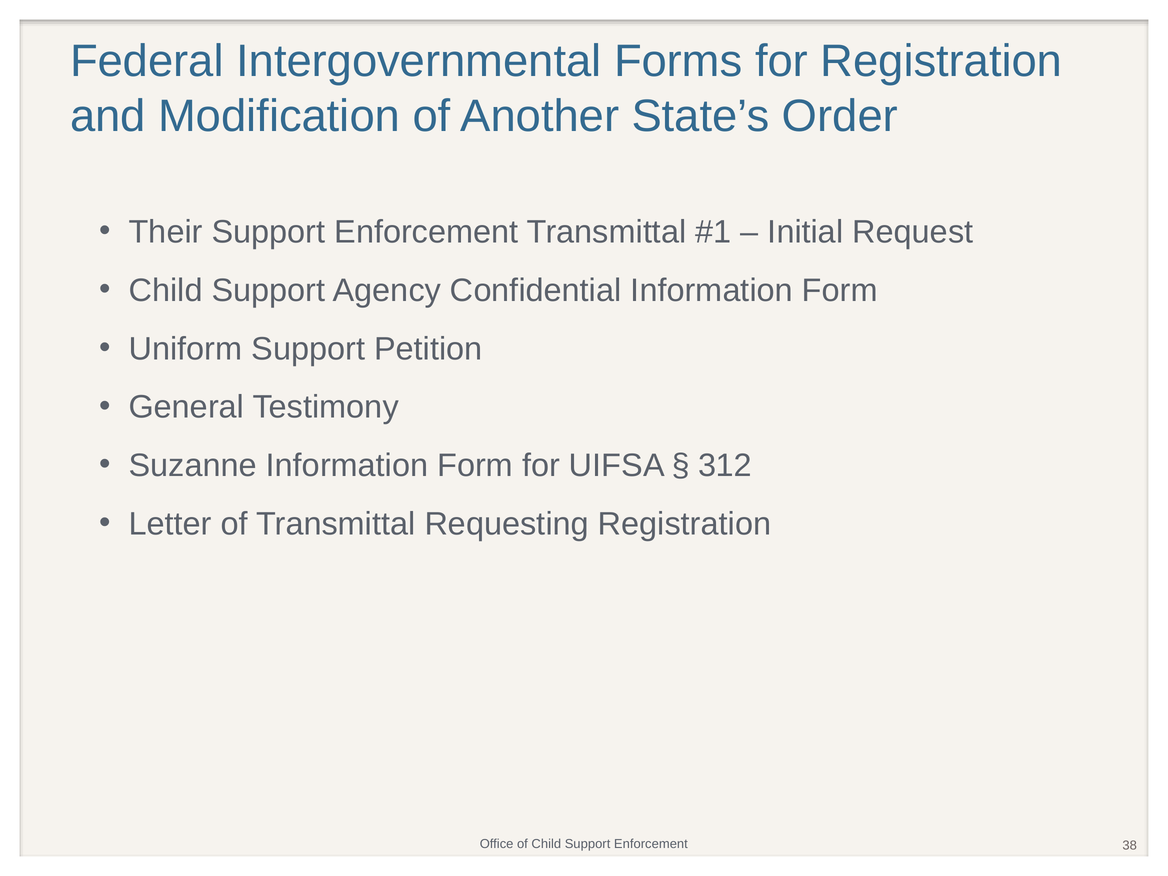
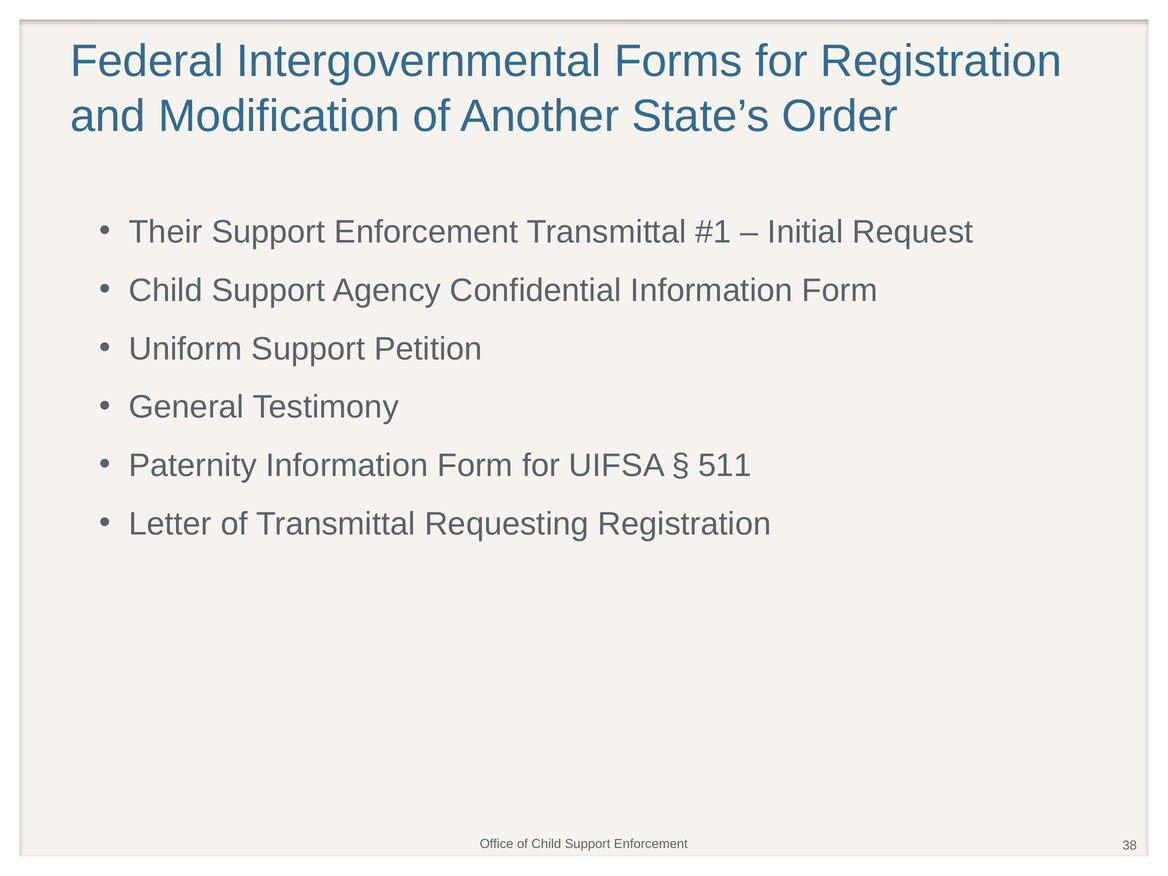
Suzanne: Suzanne -> Paternity (193, 466)
312: 312 -> 511 (725, 466)
